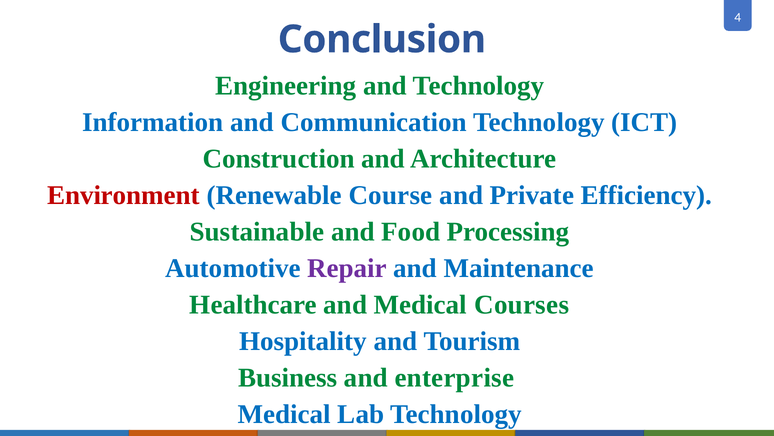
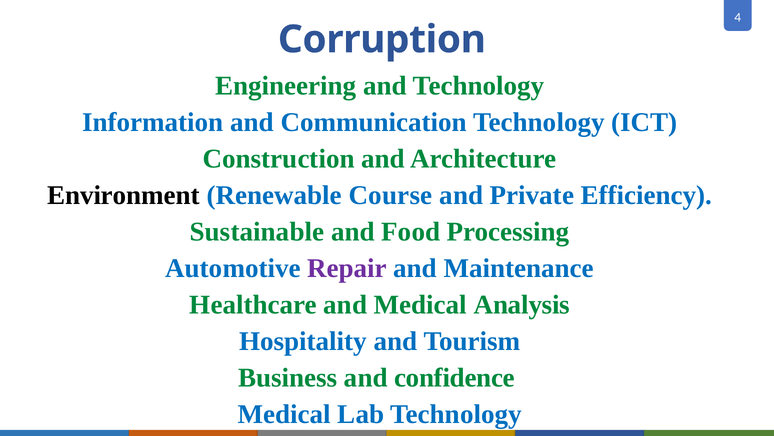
Conclusion: Conclusion -> Corruption (382, 40)
Environment colour: red -> black (123, 196)
Courses: Courses -> Analysis (522, 305)
enterprise: enterprise -> confidence (455, 378)
